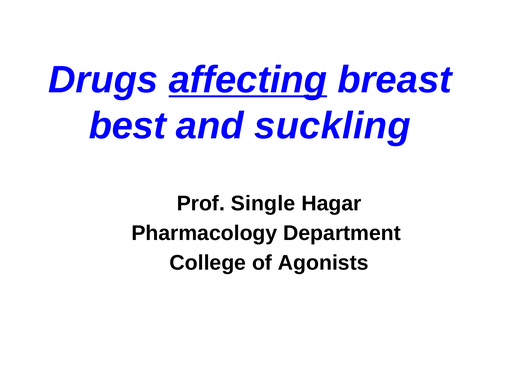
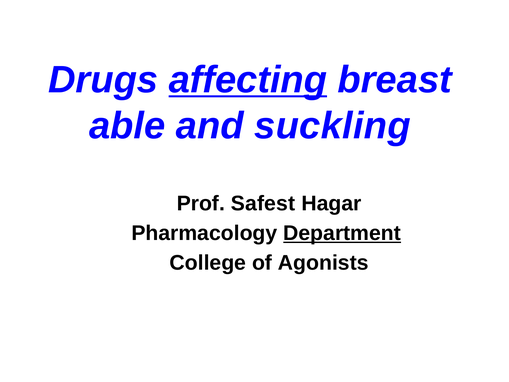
best: best -> able (127, 126)
Single: Single -> Safest (263, 203)
Department underline: none -> present (342, 233)
